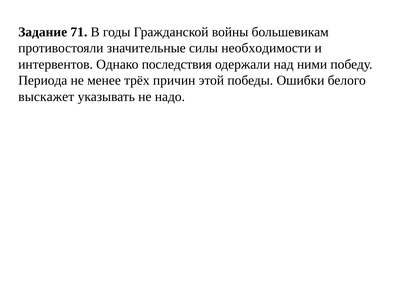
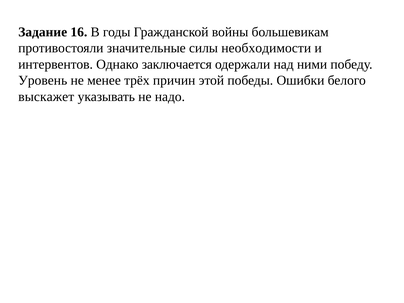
71: 71 -> 16 (79, 32)
последствия: последствия -> заключается (177, 64)
Периода: Периода -> Уровень (43, 81)
